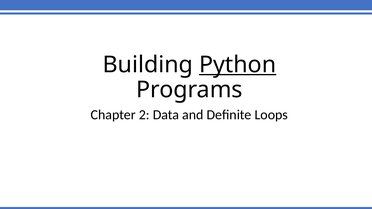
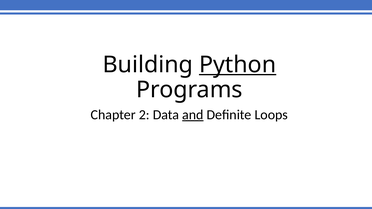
and underline: none -> present (193, 115)
